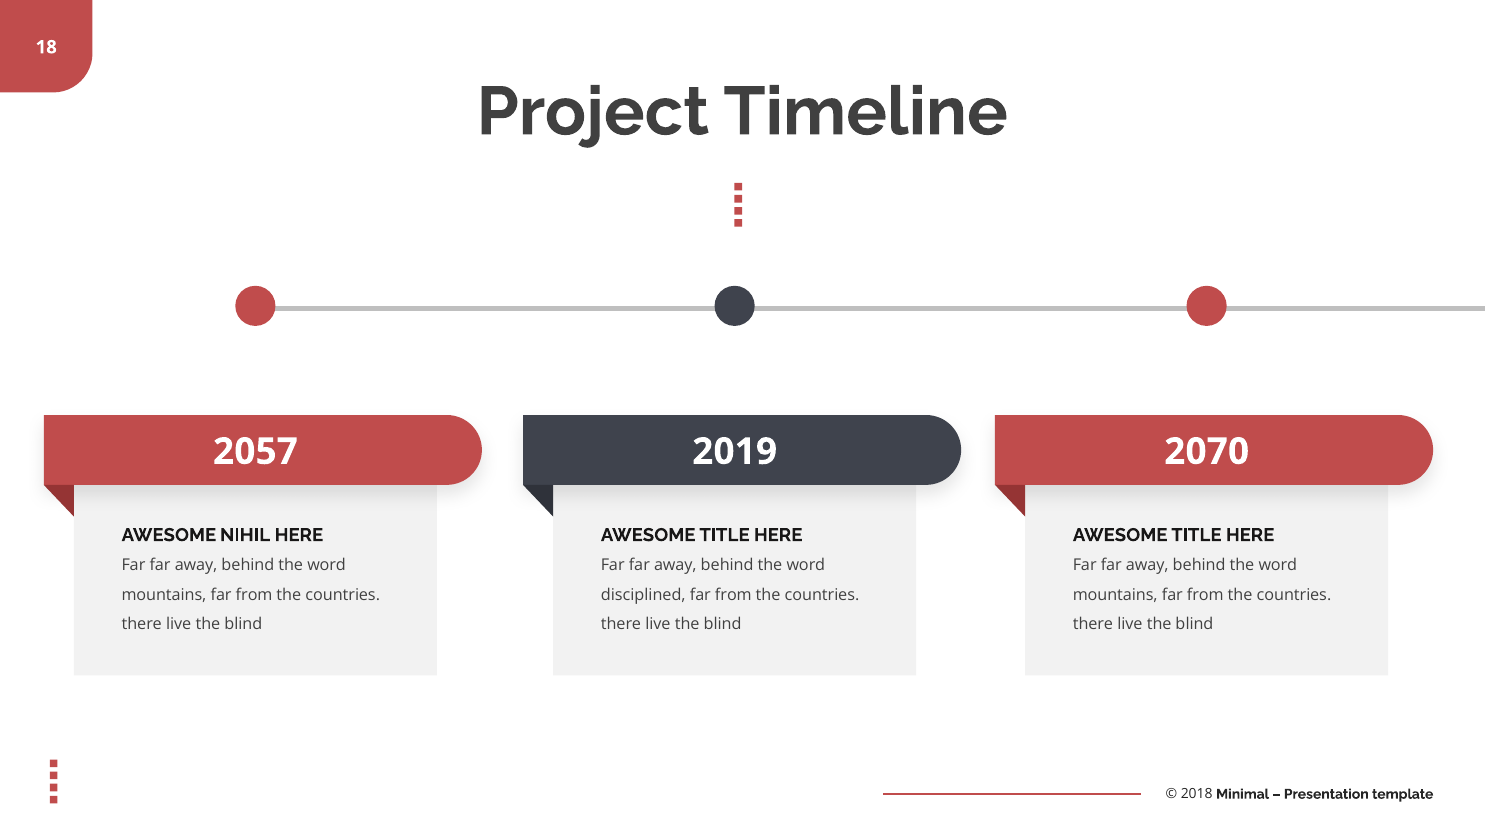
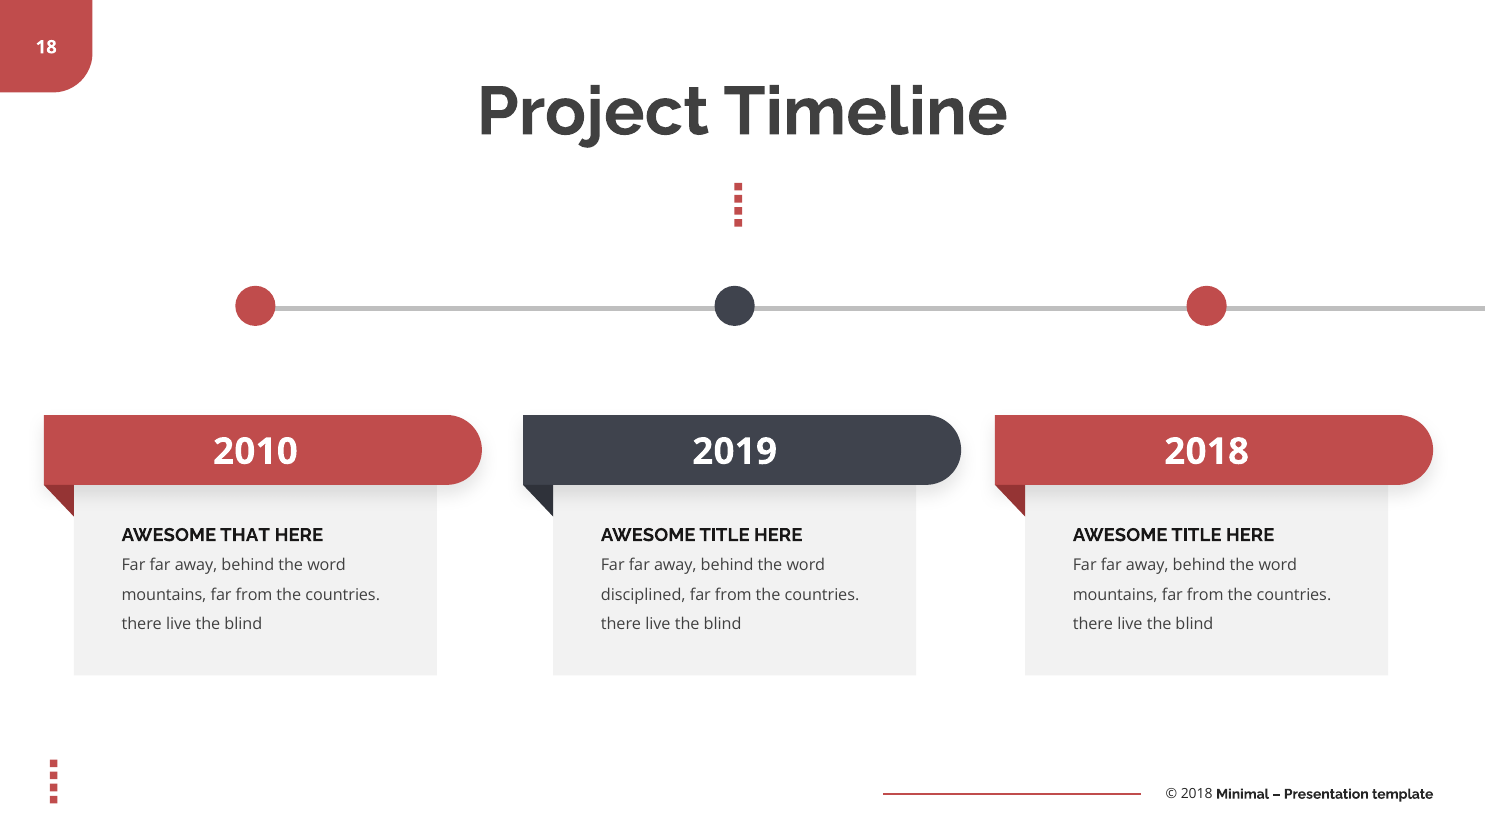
2057: 2057 -> 2010 (255, 452)
2070: 2070 -> 2018 (1207, 452)
NIHIL: NIHIL -> THAT (245, 535)
